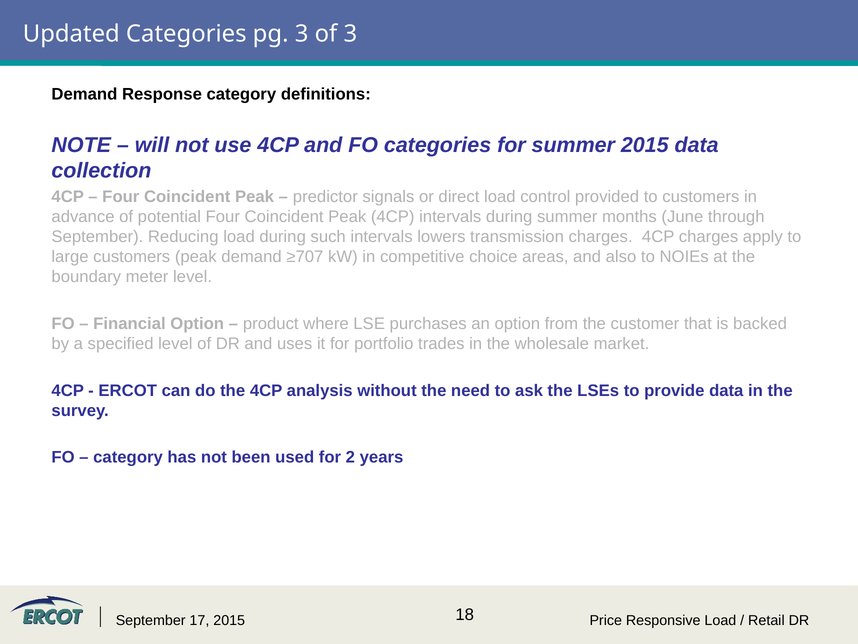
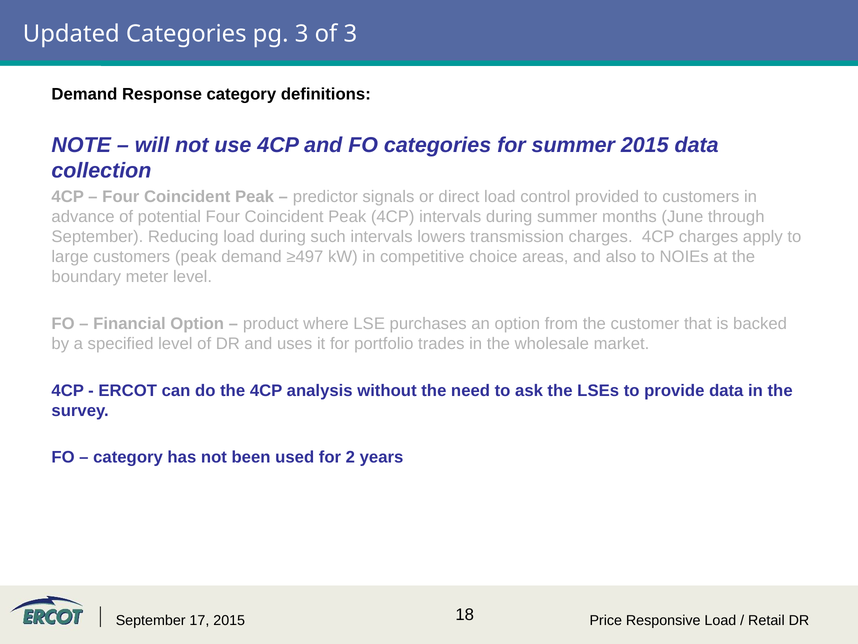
≥707: ≥707 -> ≥497 (305, 257)
